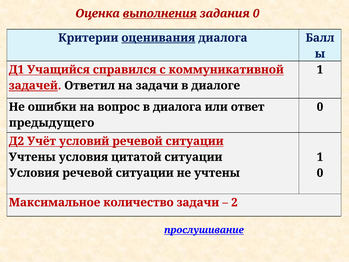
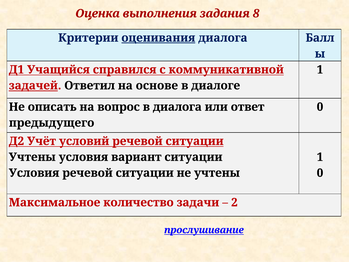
выполнения underline: present -> none (160, 13)
задания 0: 0 -> 8 (256, 13)
на задачи: задачи -> основе (157, 85)
ошибки: ошибки -> описать (52, 107)
цитатой: цитатой -> вариант (136, 157)
